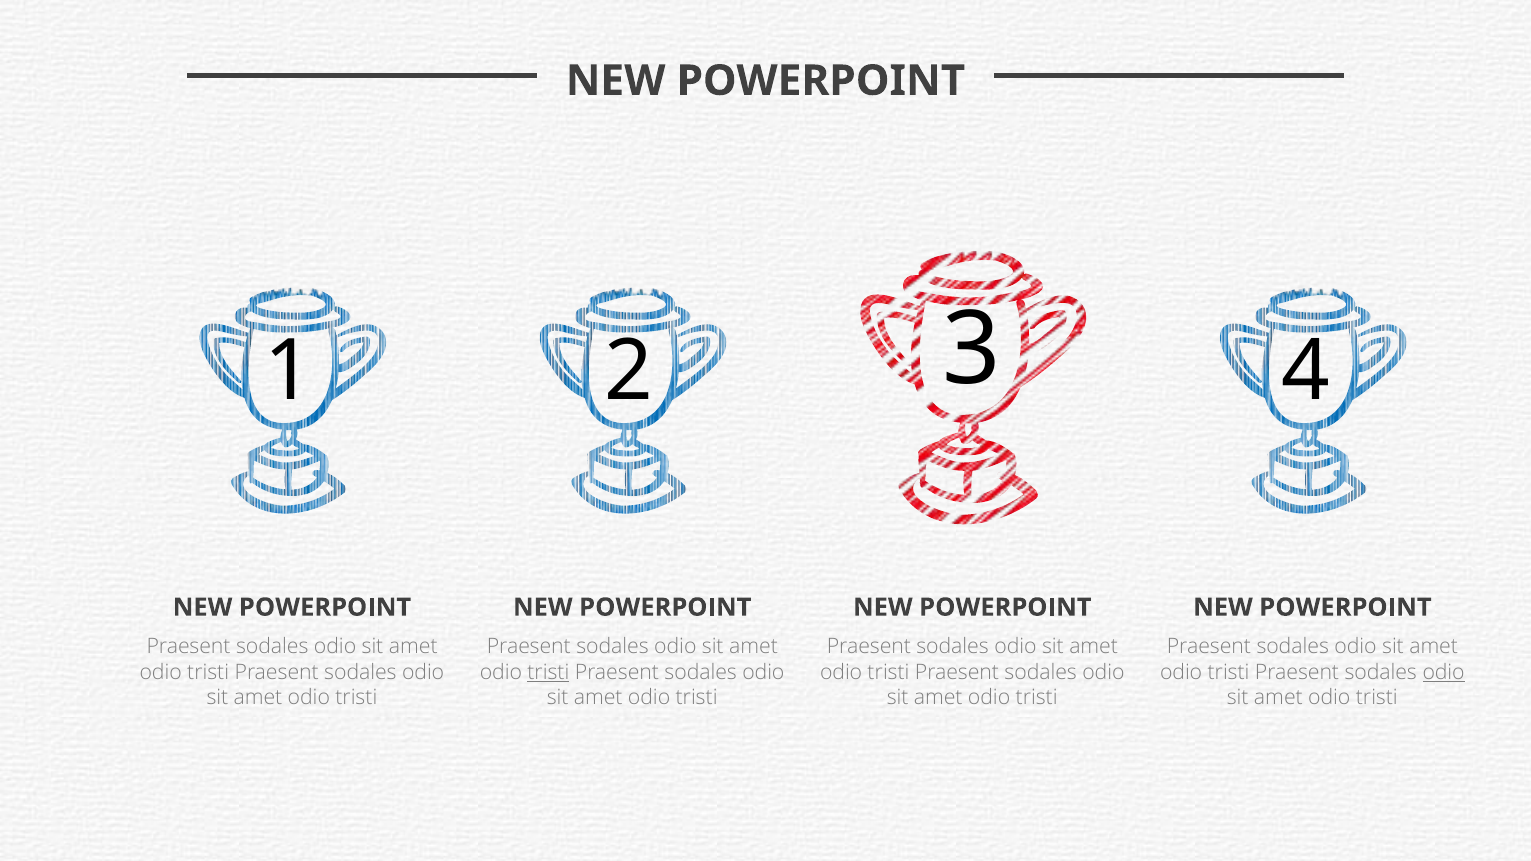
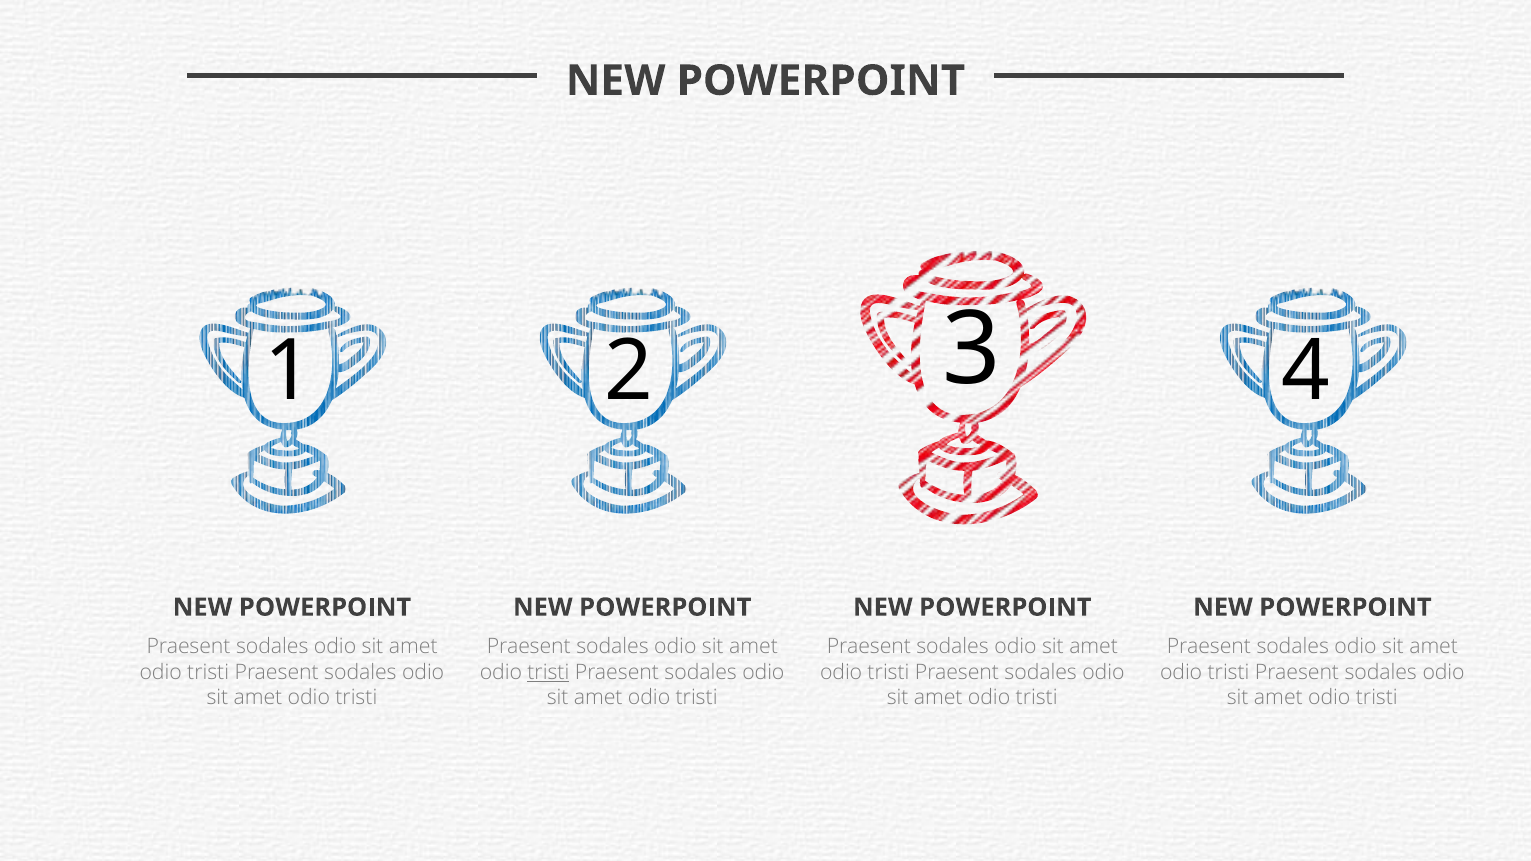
odio underline: present -> none (1444, 672)
